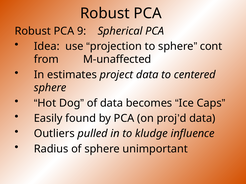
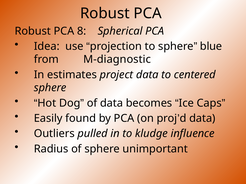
9: 9 -> 8 (82, 31)
cont: cont -> blue (211, 46)
M-unaffected: M-unaffected -> M-diagnostic (117, 60)
